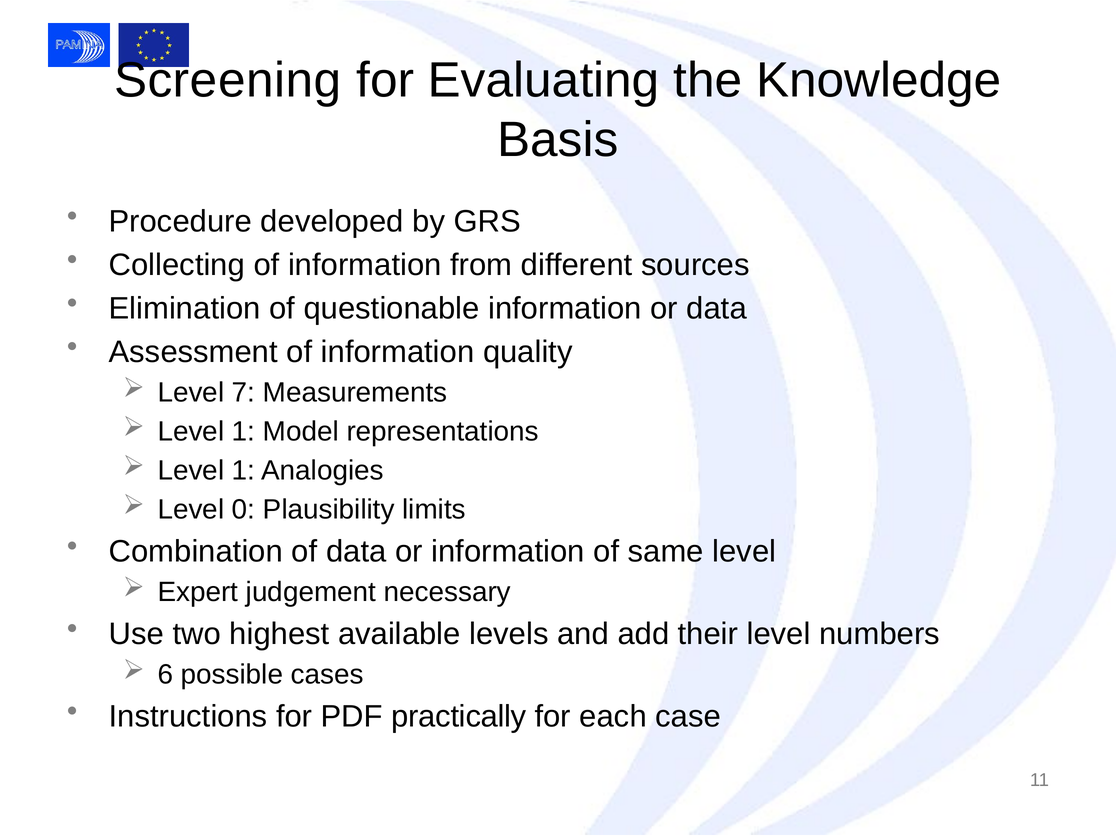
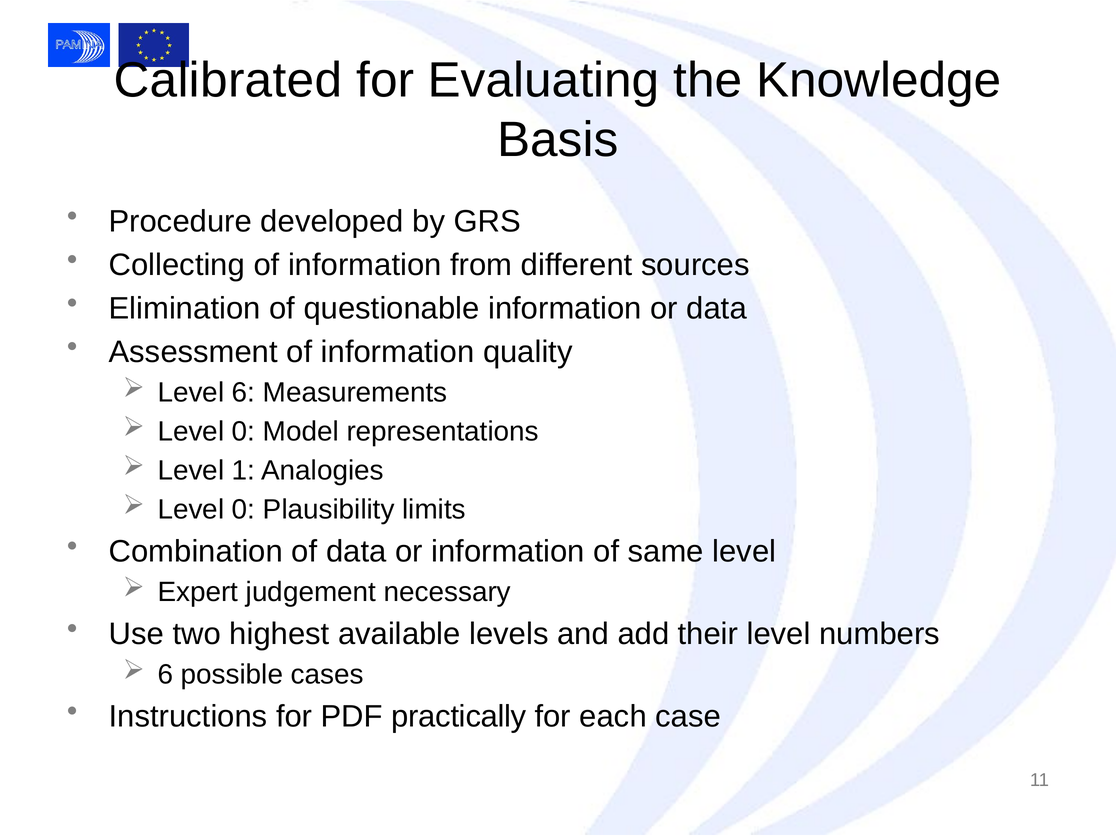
Screening: Screening -> Calibrated (228, 80)
Level 7: 7 -> 6 (244, 393)
1: 1 -> 0 (244, 432)
